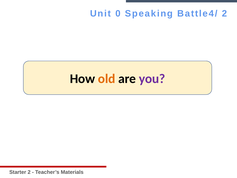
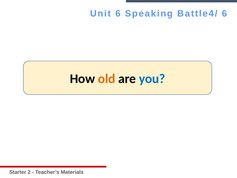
Unit 0: 0 -> 6 (118, 14)
Battle4/ 2: 2 -> 6 (224, 14)
you colour: purple -> blue (152, 79)
